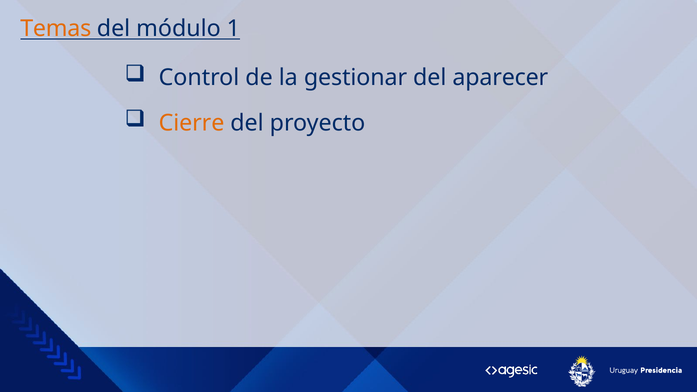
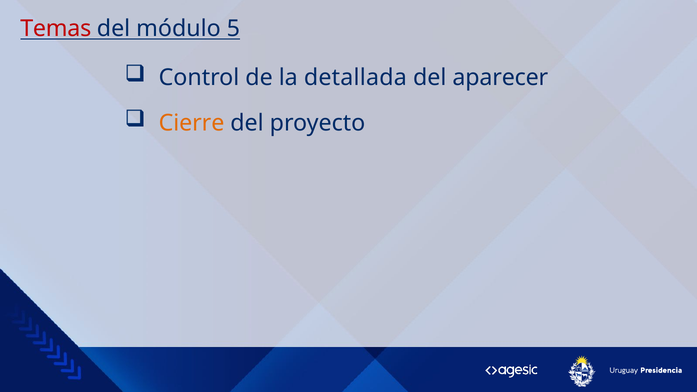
Temas colour: orange -> red (56, 28)
1: 1 -> 5 (233, 28)
gestionar: gestionar -> detallada (355, 78)
